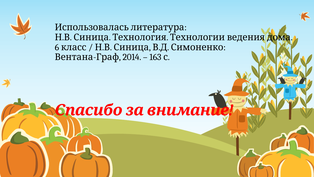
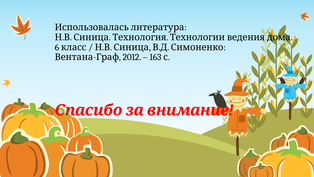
2014: 2014 -> 2012 (132, 57)
